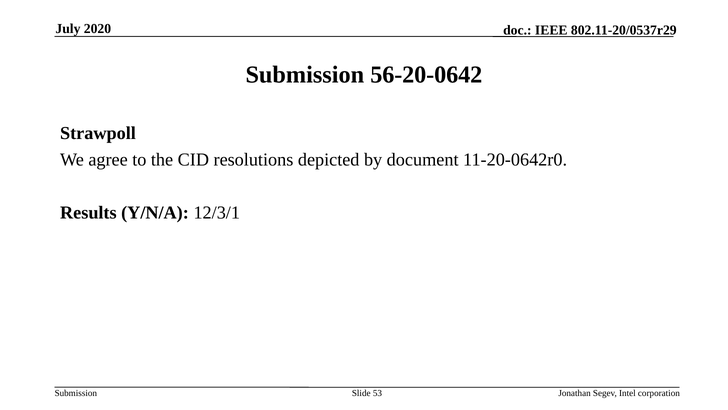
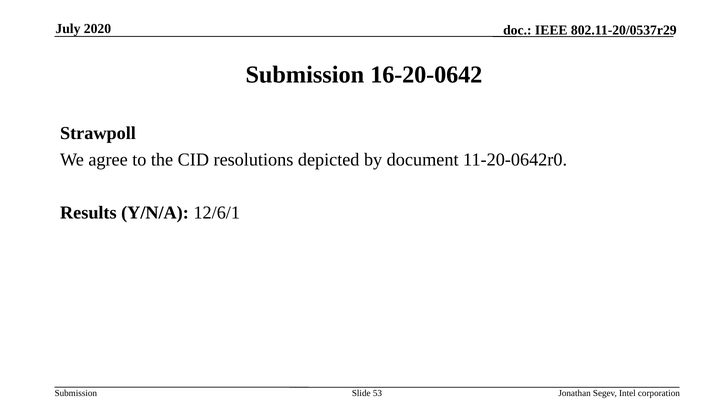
56-20-0642: 56-20-0642 -> 16-20-0642 (426, 74)
12/3/1: 12/3/1 -> 12/6/1 (217, 212)
